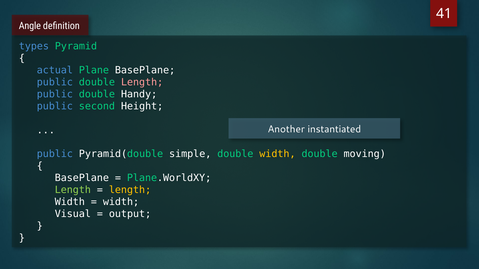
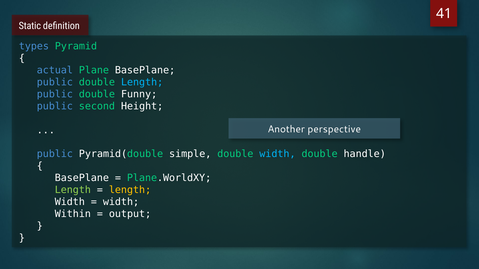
Angle: Angle -> Static (30, 26)
Length colour: pink -> light blue (142, 82)
Handy: Handy -> Funny (139, 94)
instantiated: instantiated -> perspective (334, 129)
width colour: yellow -> light blue (277, 154)
moving: moving -> handle (365, 154)
Visual: Visual -> Within (73, 214)
